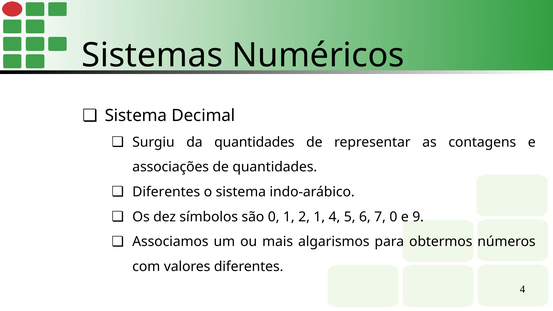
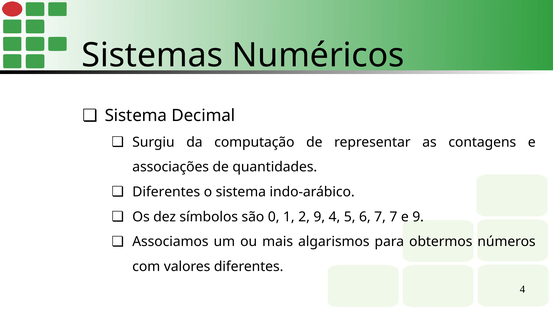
da quantidades: quantidades -> computação (254, 142)
2 1: 1 -> 9 (319, 217)
7 0: 0 -> 7 (393, 217)
